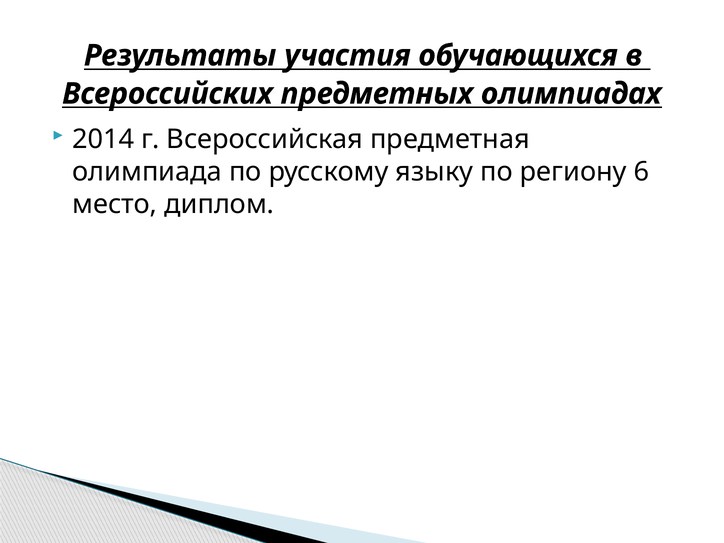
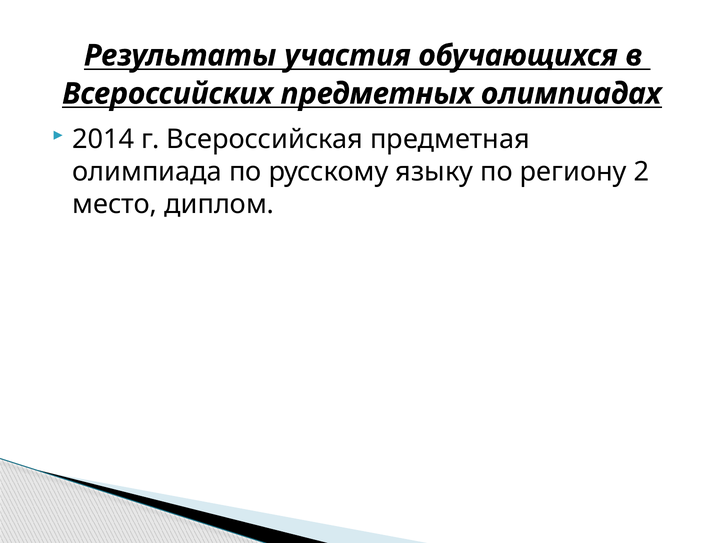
6: 6 -> 2 (641, 172)
